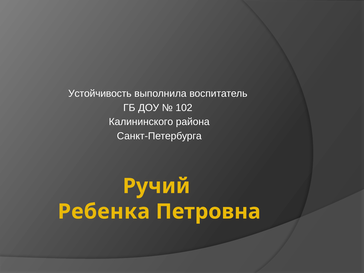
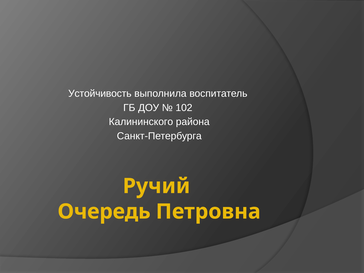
Ребенка: Ребенка -> Очередь (104, 212)
